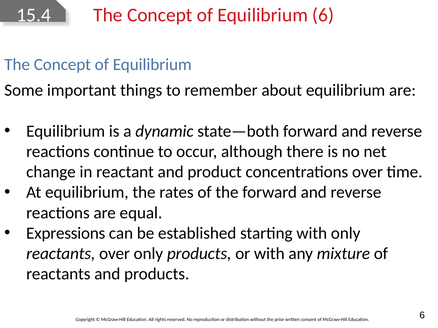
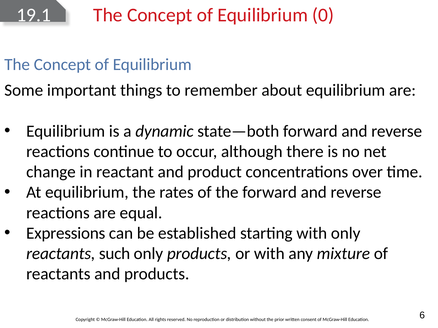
15.4: 15.4 -> 19.1 (34, 15)
Equilibrium 6: 6 -> 0 (323, 15)
reactants over: over -> such (115, 254)
